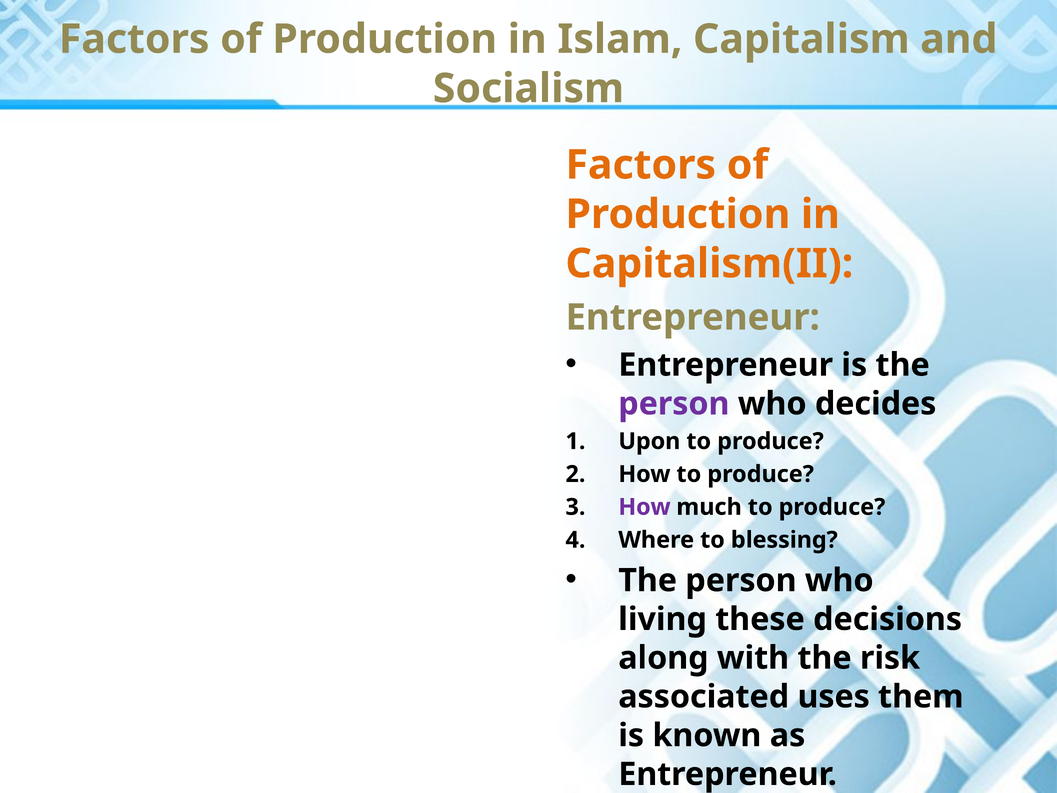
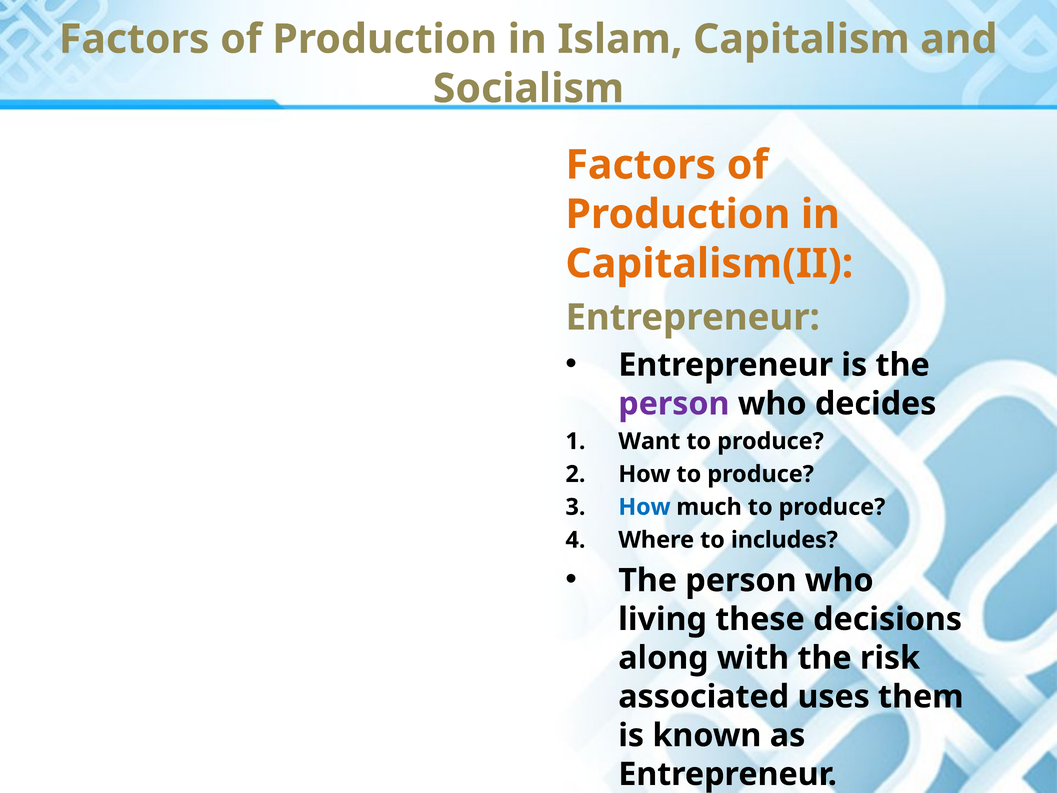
Upon: Upon -> Want (649, 441)
How colour: purple -> blue (644, 507)
blessing: blessing -> includes (784, 540)
